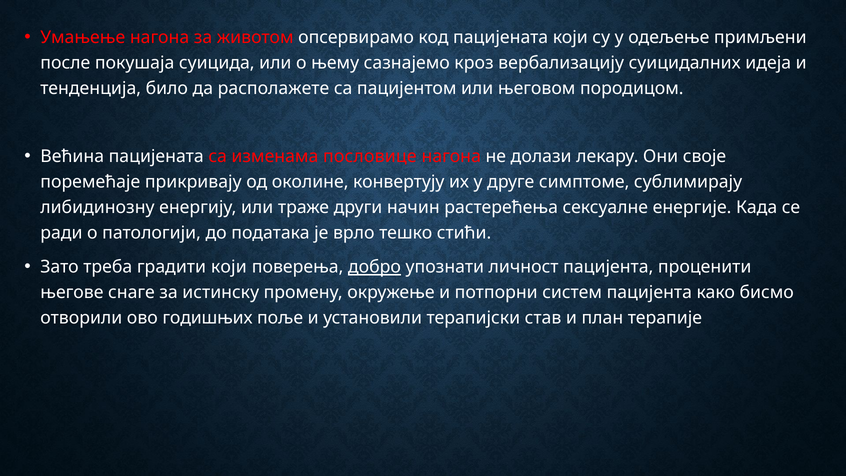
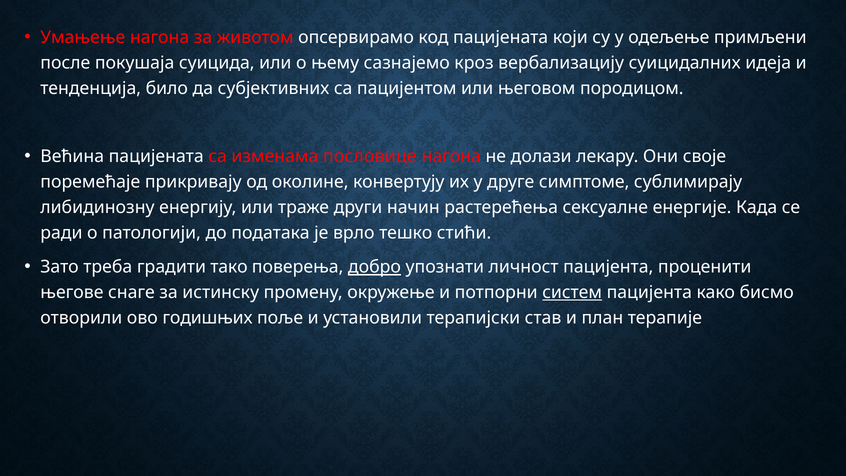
располажете: располажете -> субјективних (274, 88)
градити који: који -> тако (229, 267)
систем underline: none -> present (572, 292)
